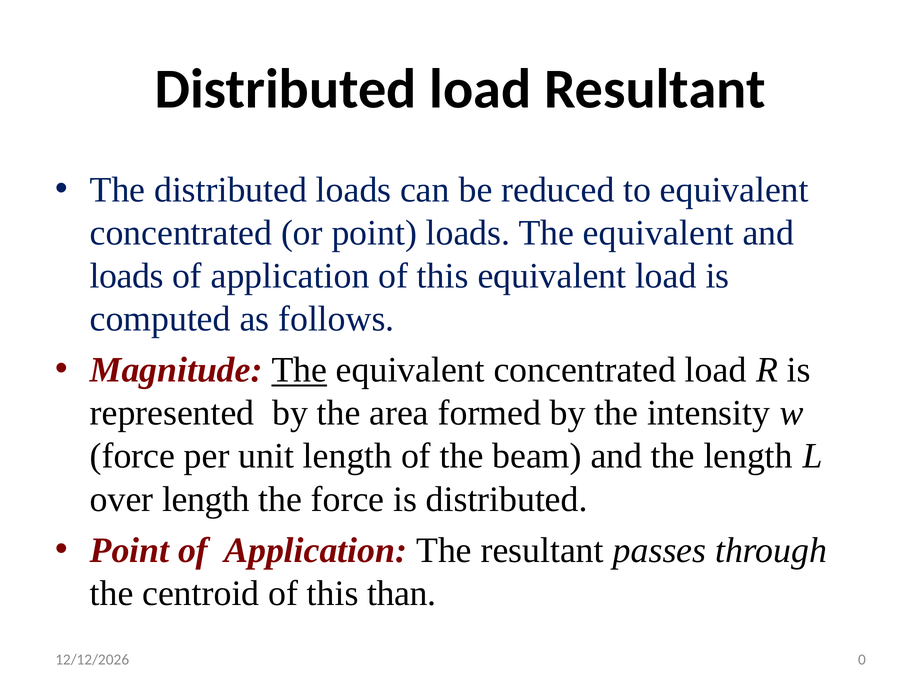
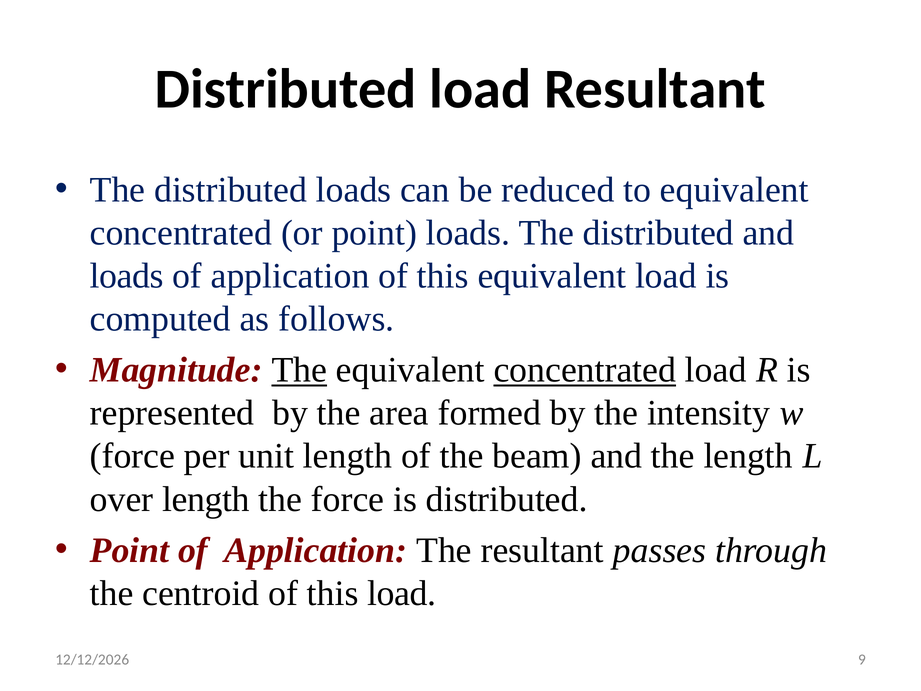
loads The equivalent: equivalent -> distributed (658, 233)
concentrated underline: none -> present (585, 370)
this than: than -> load (402, 593)
0: 0 -> 9 (862, 660)
